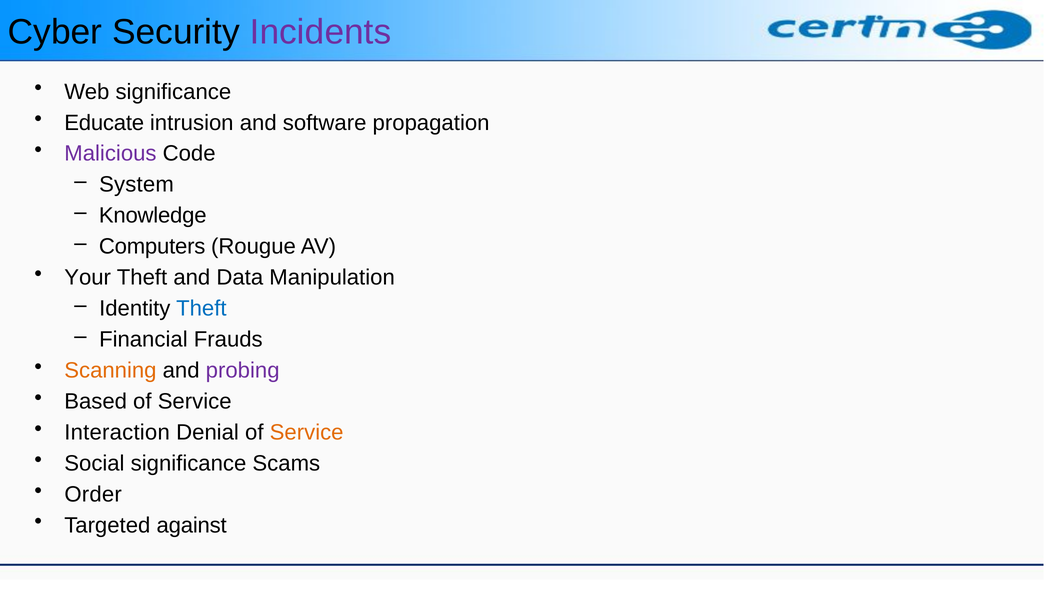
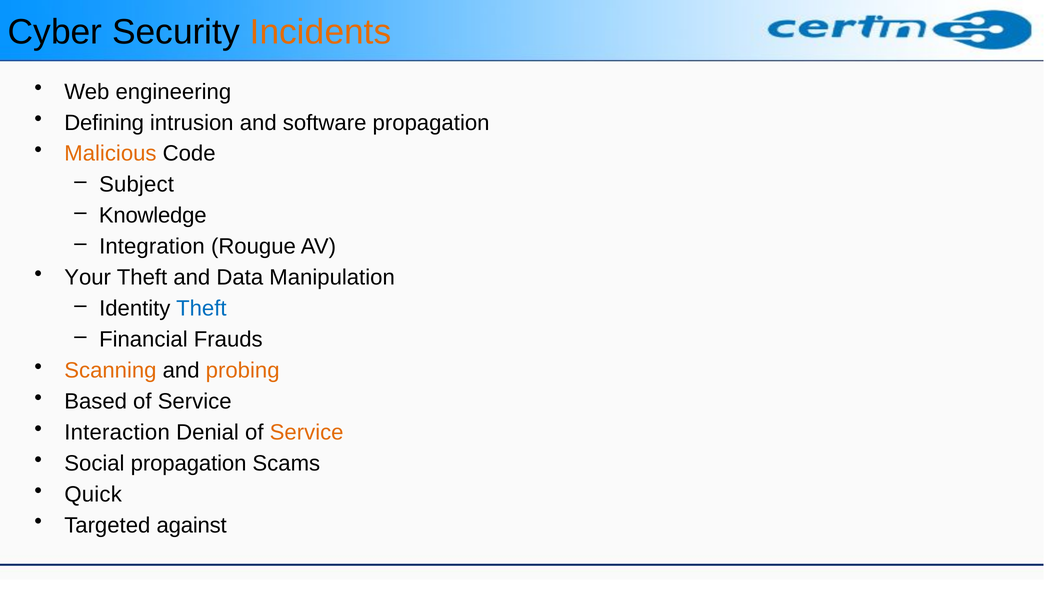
Incidents colour: purple -> orange (321, 32)
Web significance: significance -> engineering (173, 92)
Educate: Educate -> Defining (104, 123)
Malicious colour: purple -> orange (110, 154)
System: System -> Subject (137, 185)
Computers: Computers -> Integration (152, 247)
probing colour: purple -> orange (243, 370)
Social significance: significance -> propagation (189, 463)
Order: Order -> Quick (93, 494)
